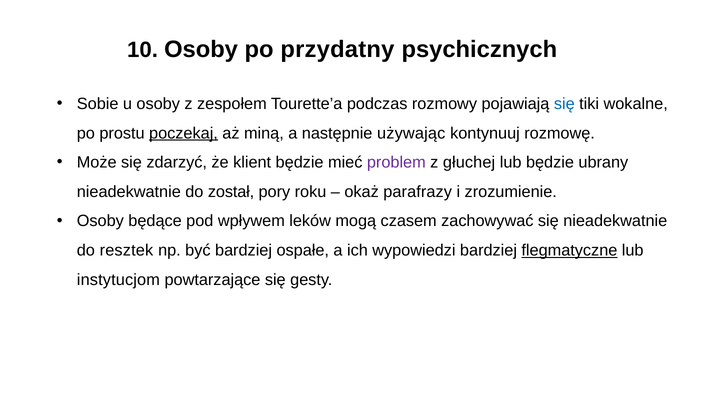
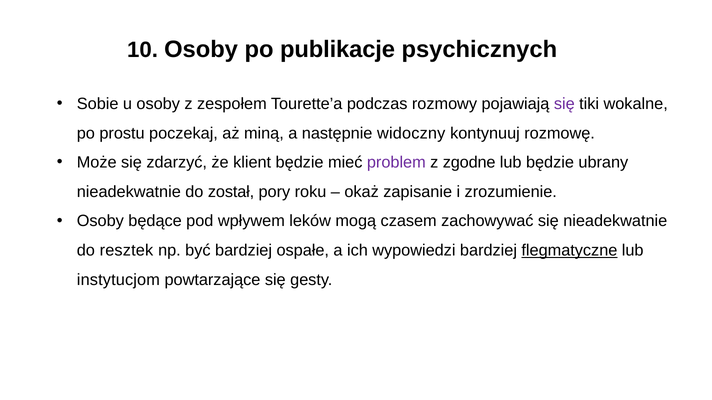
przydatny: przydatny -> publikacje (338, 50)
się colour: blue -> purple (564, 104)
poczekaj underline: present -> none (183, 133)
używając: używając -> widoczny (411, 133)
głuchej: głuchej -> zgodne (469, 163)
parafrazy: parafrazy -> zapisanie (418, 192)
